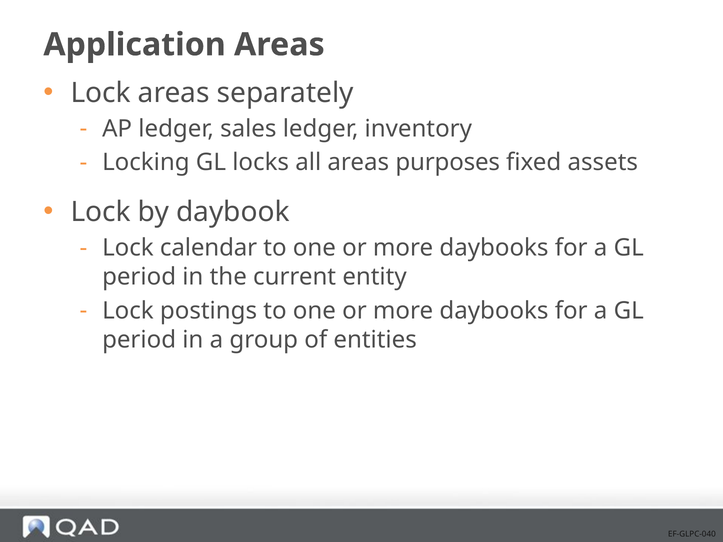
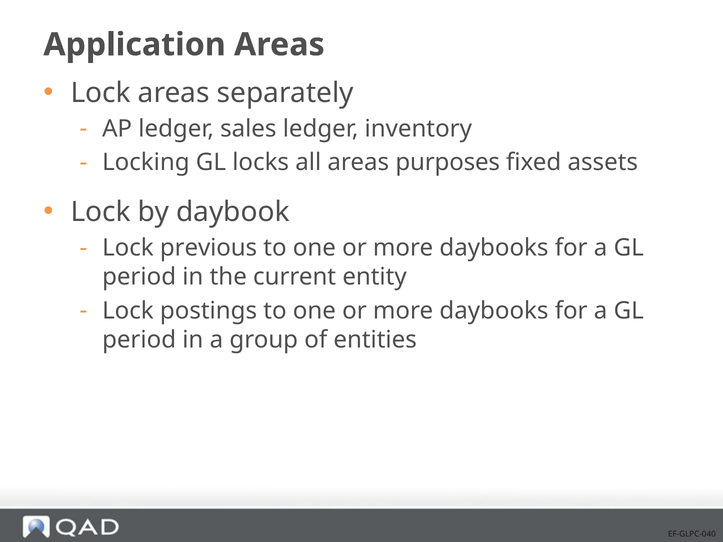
calendar: calendar -> previous (209, 248)
